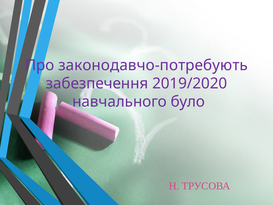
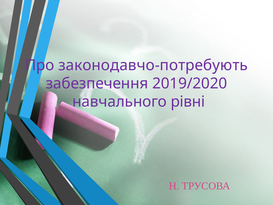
було: було -> рівні (188, 102)
